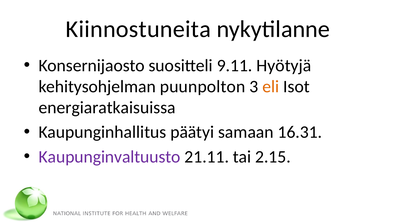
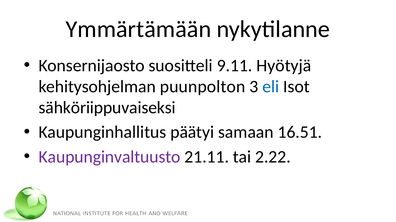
Kiinnostuneita: Kiinnostuneita -> Ymmärtämään (138, 29)
eli colour: orange -> blue (271, 87)
energiaratkaisuissa: energiaratkaisuissa -> sähköriippuvaiseksi (107, 108)
16.31: 16.31 -> 16.51 (300, 133)
2.15: 2.15 -> 2.22 (273, 157)
